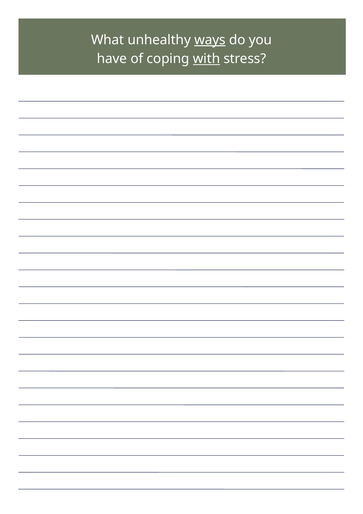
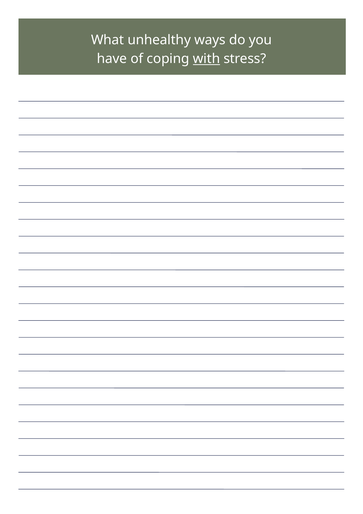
ways underline: present -> none (210, 40)
